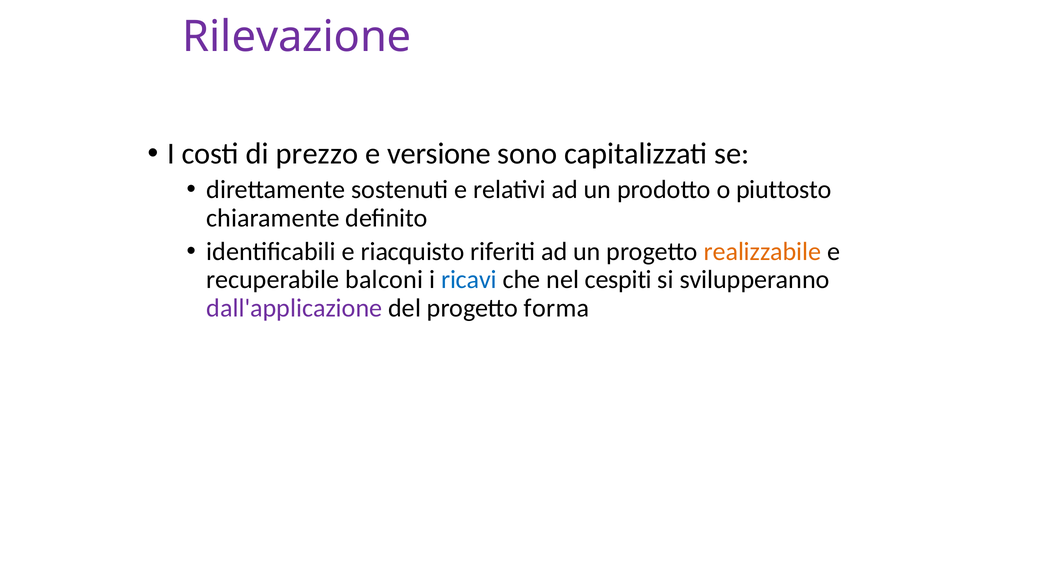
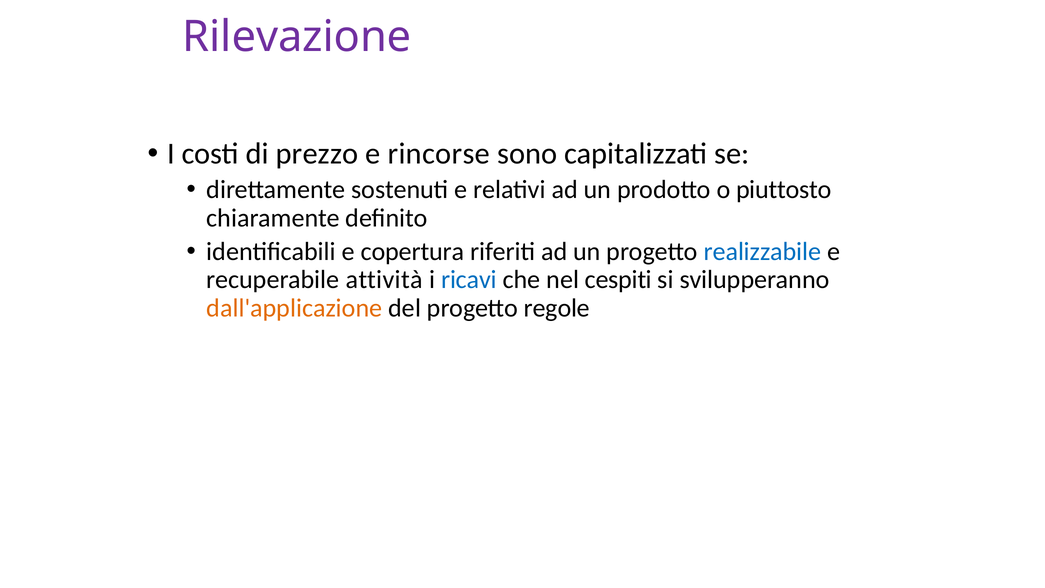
versione: versione -> rincorse (439, 154)
riacquisto: riacquisto -> copertura (413, 252)
realizzabile colour: orange -> blue (762, 252)
balconi: balconi -> attività (384, 280)
dall'applicazione colour: purple -> orange (294, 308)
forma: forma -> regole (557, 308)
